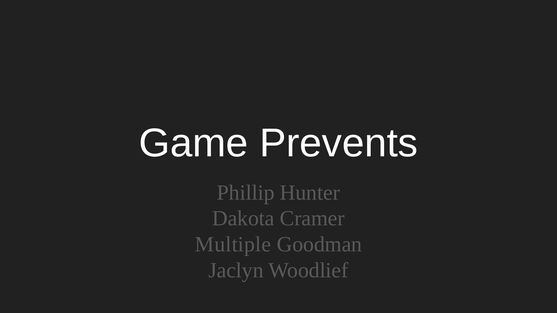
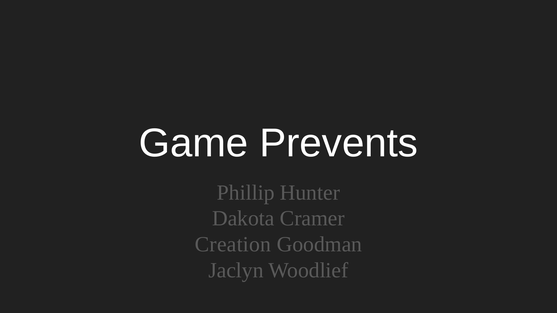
Multiple: Multiple -> Creation (233, 245)
